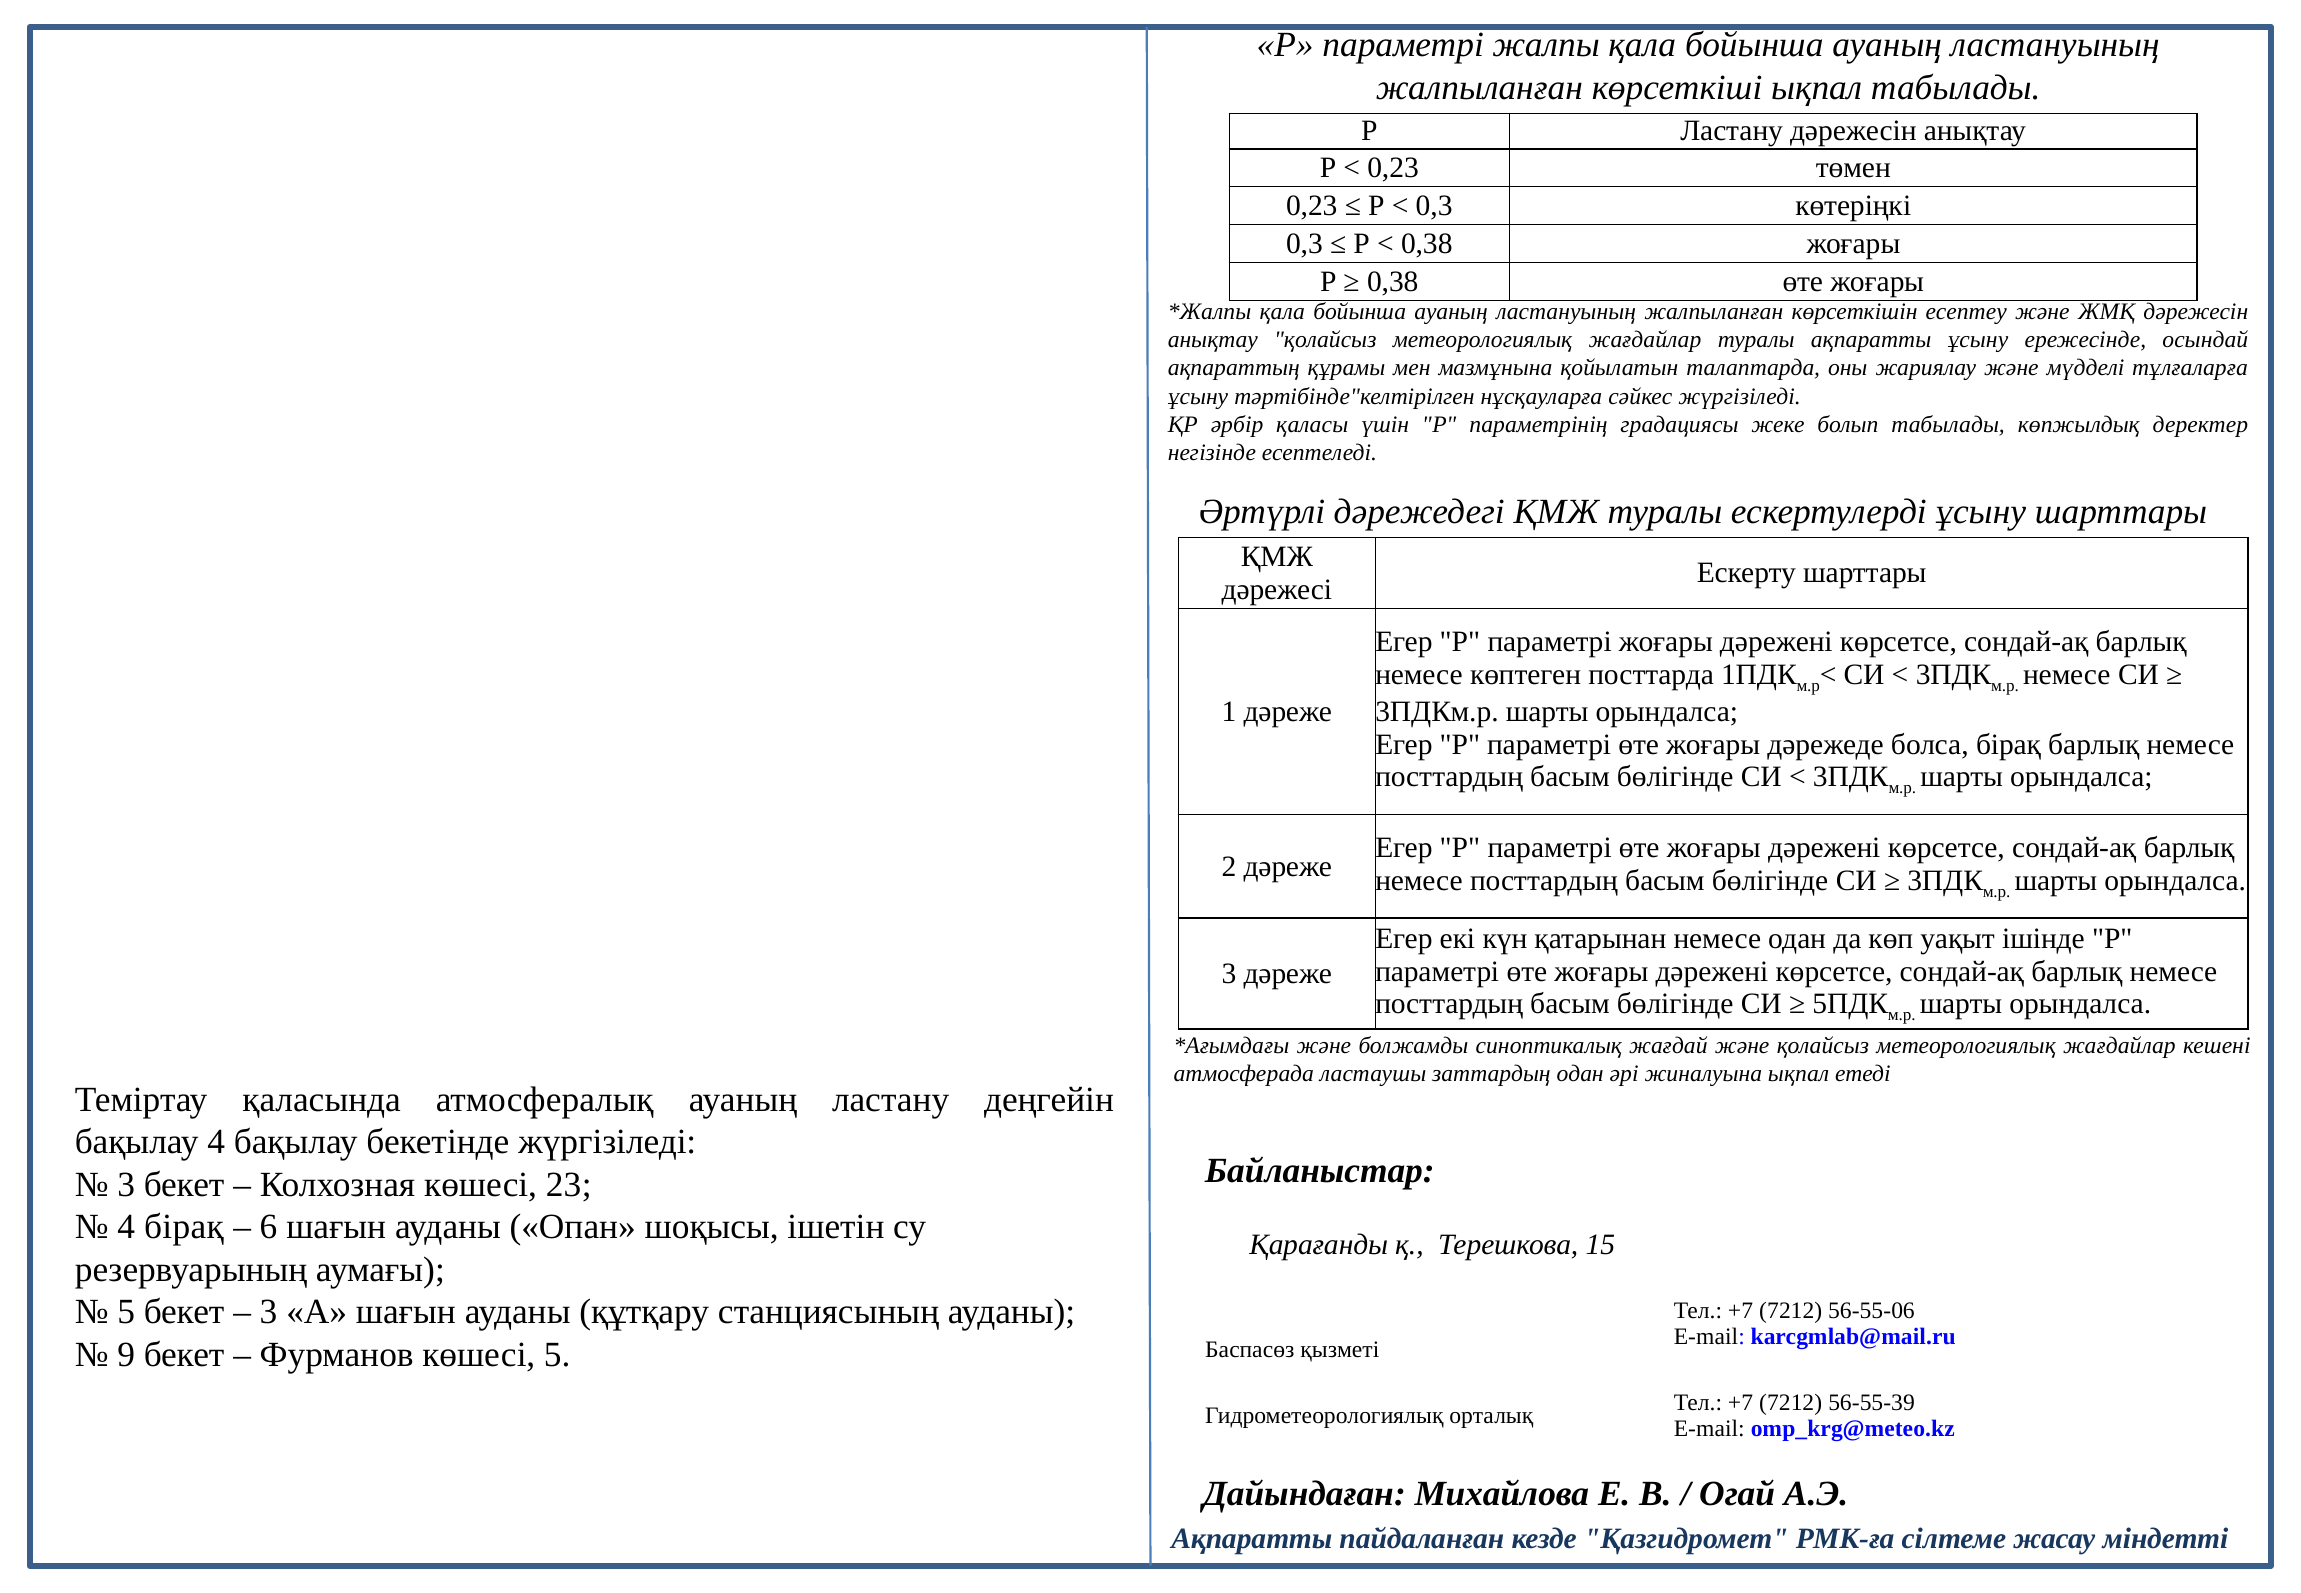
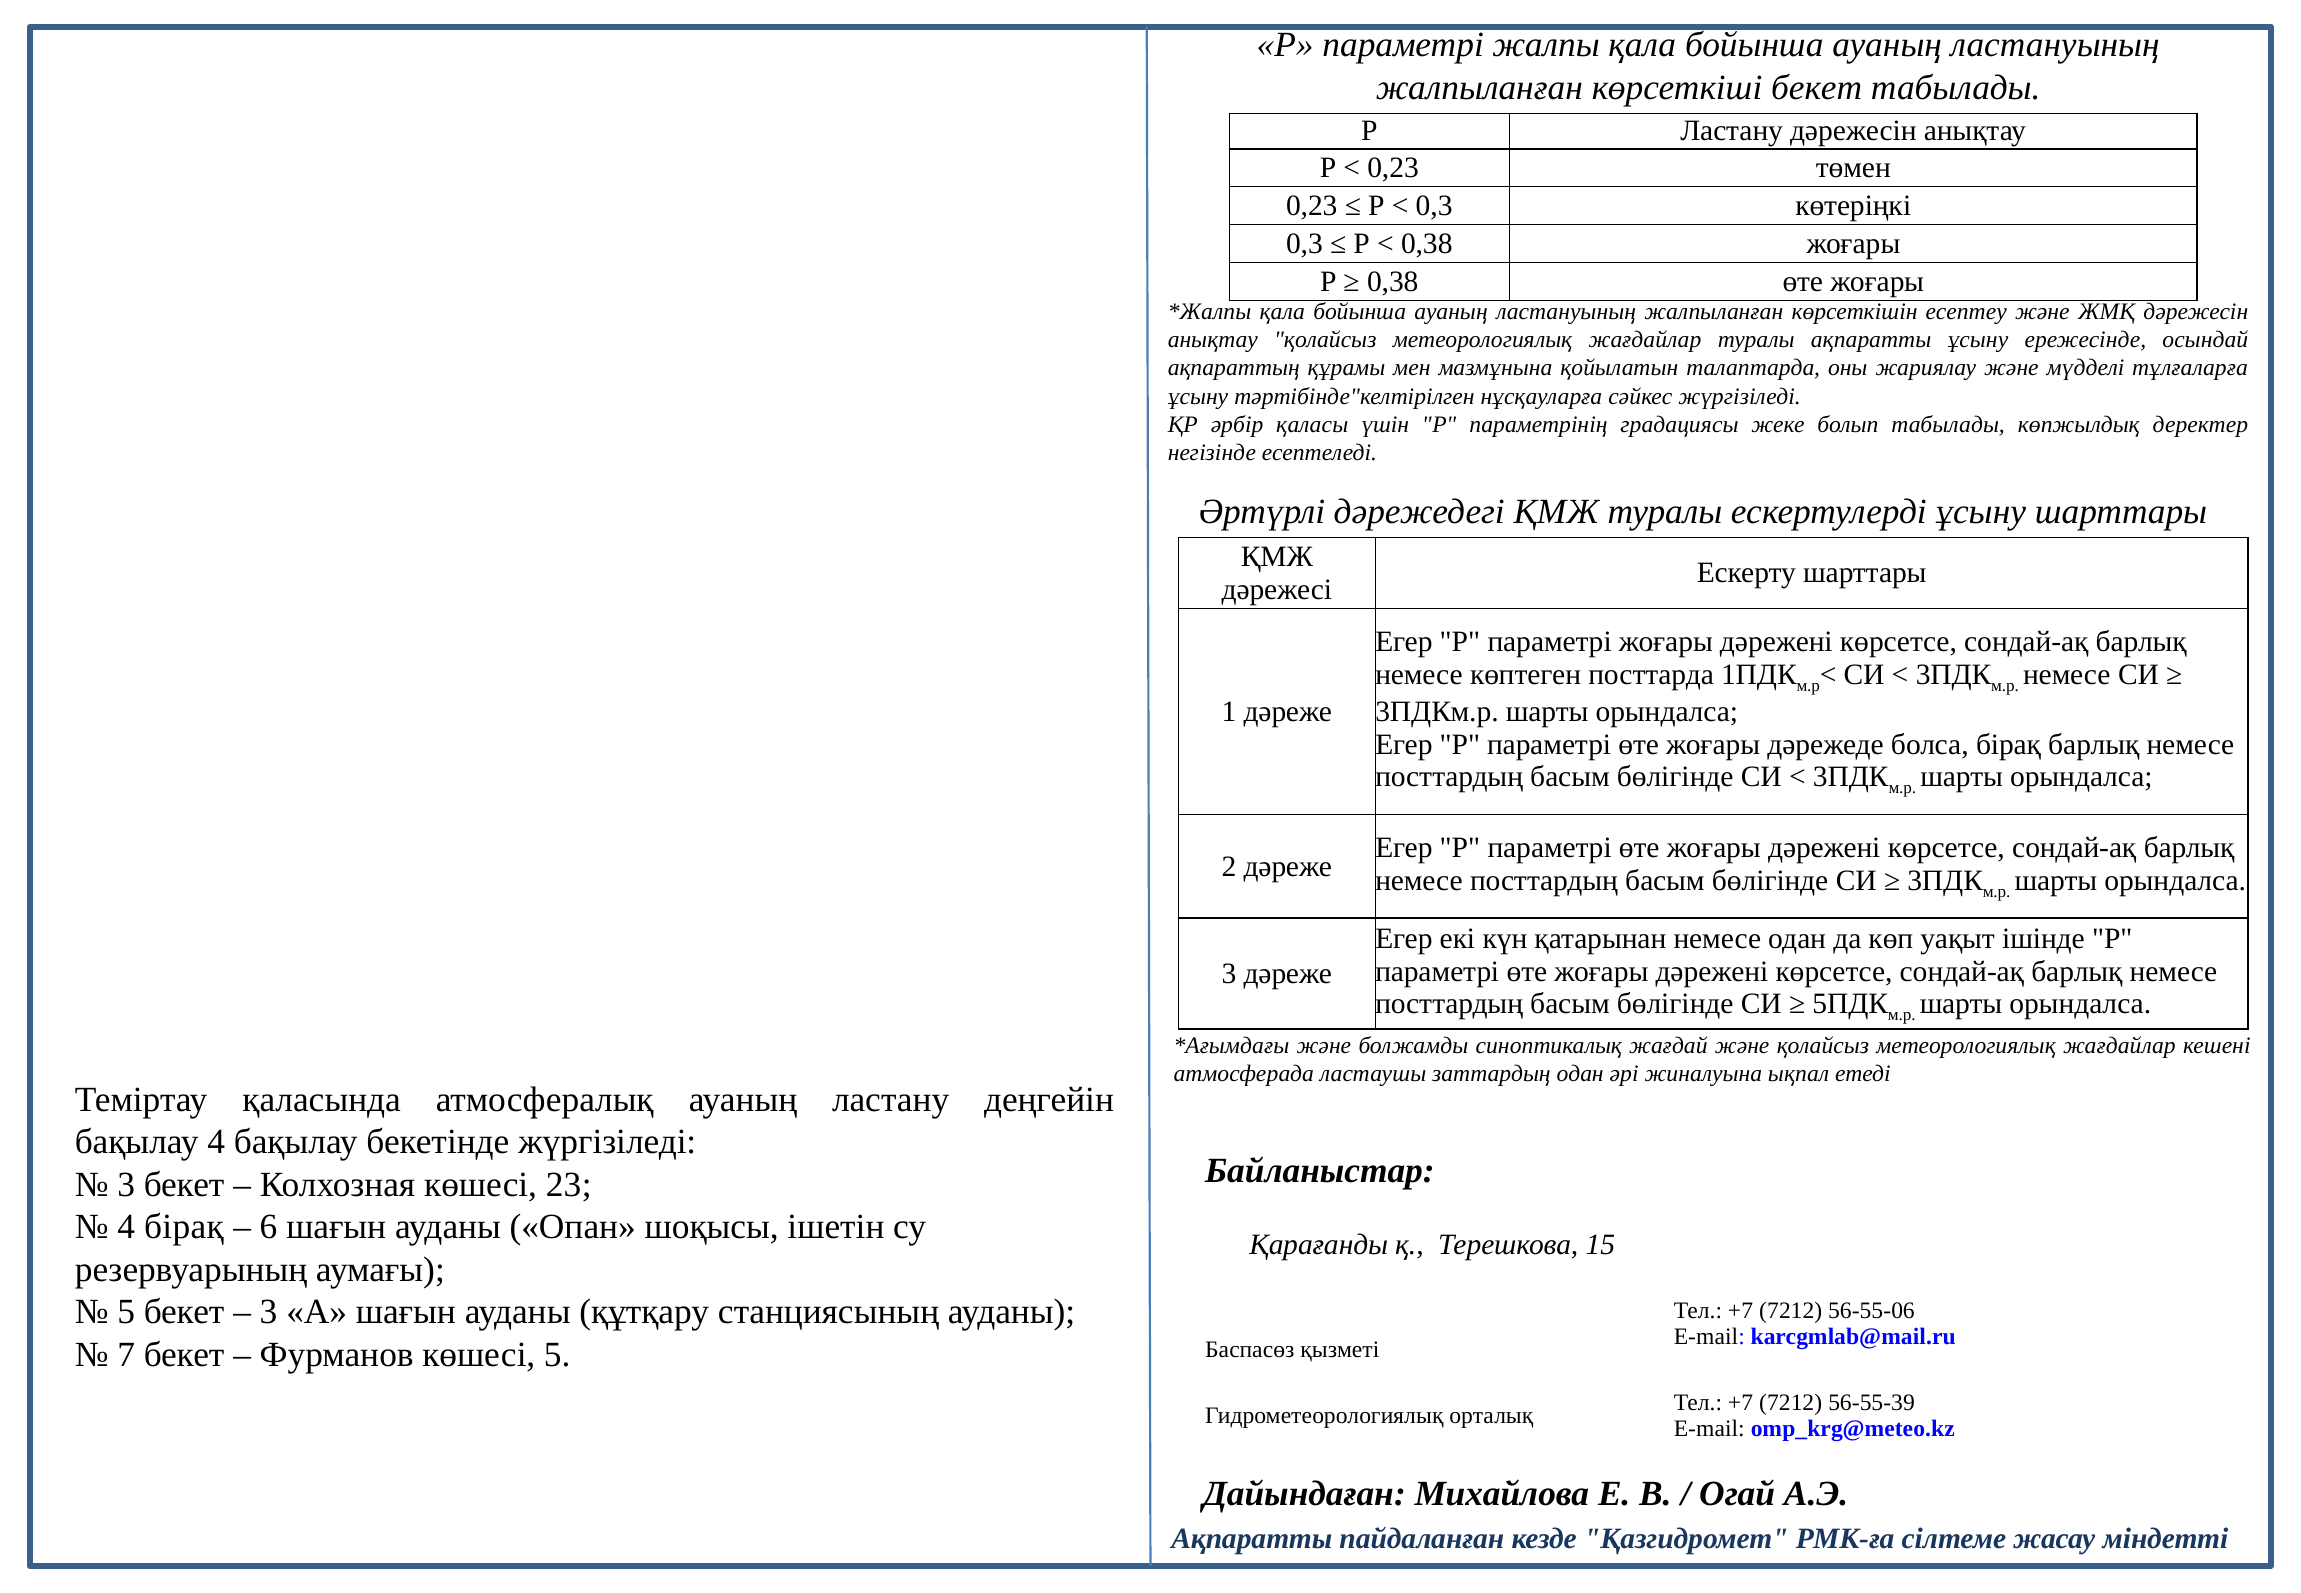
көрсеткіші ықпал: ықпал -> бекет (1817, 88)
9: 9 -> 7 (126, 1355)
